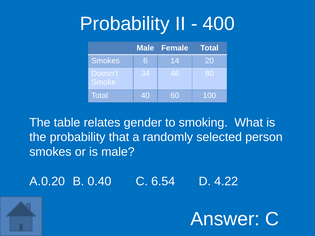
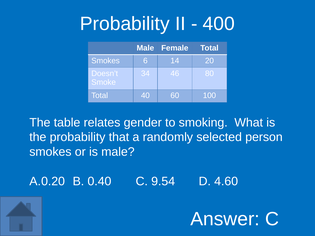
6.54: 6.54 -> 9.54 (163, 181)
4.22: 4.22 -> 4.60 (226, 181)
